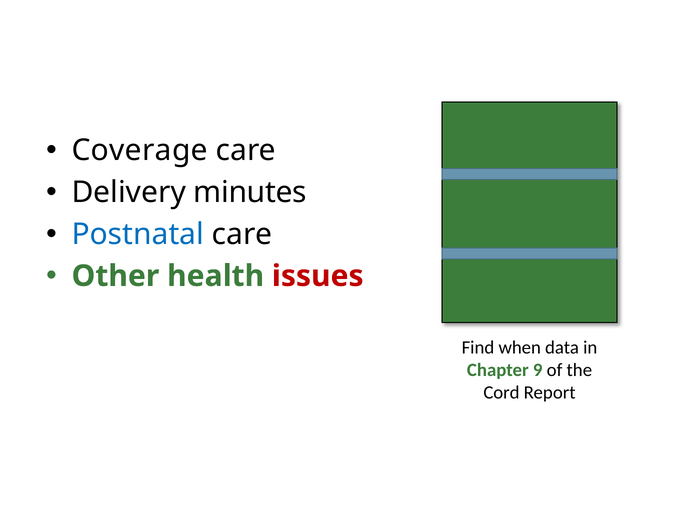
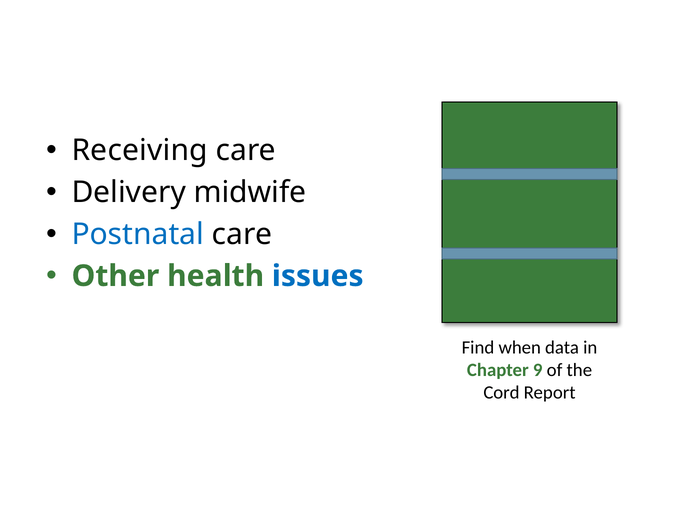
Coverage: Coverage -> Receiving (140, 150)
minutes: minutes -> midwife (250, 192)
issues colour: red -> blue (318, 276)
